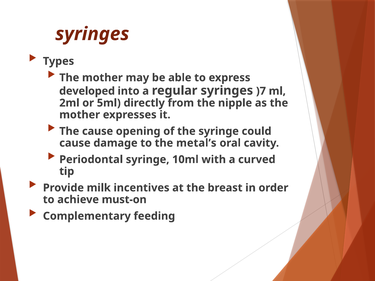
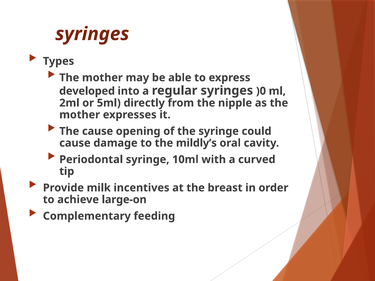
)7: )7 -> )0 (261, 91)
metal’s: metal’s -> mildly’s (196, 143)
must-on: must-on -> large-on (124, 200)
